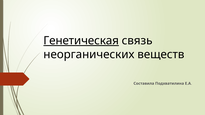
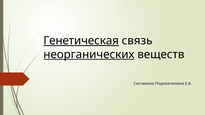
неорганических underline: none -> present (89, 55)
